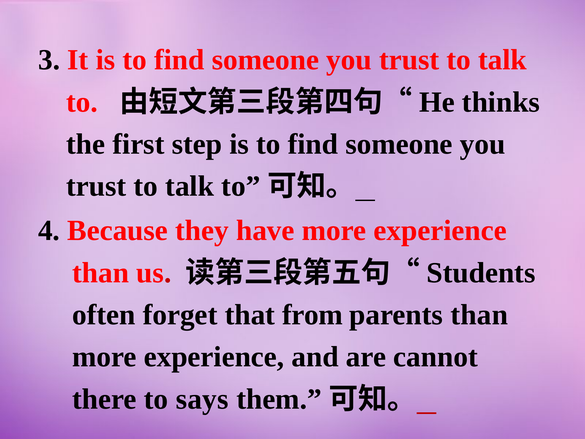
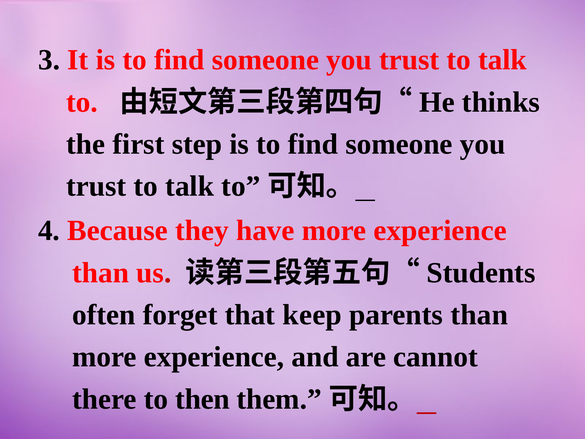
from: from -> keep (312, 315)
says: says -> then (202, 399)
